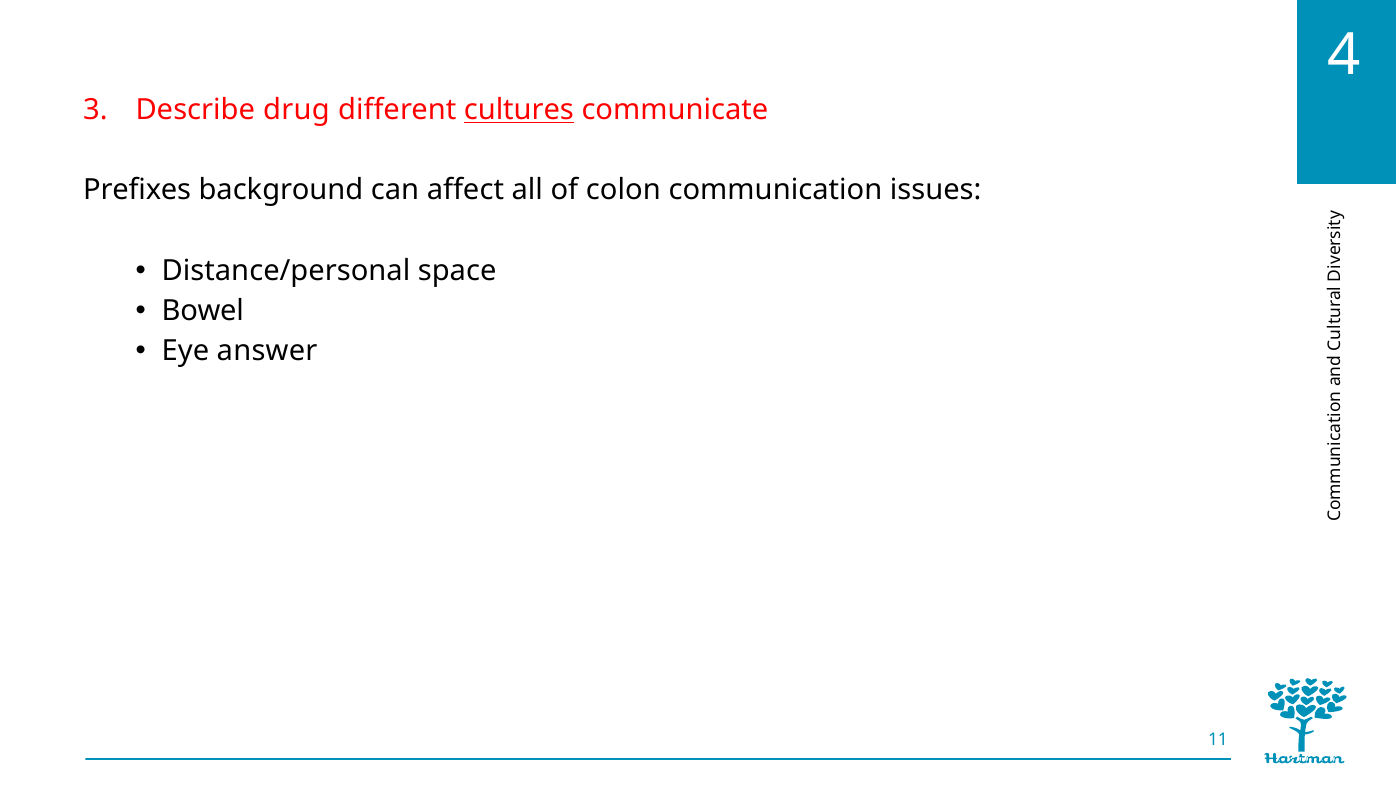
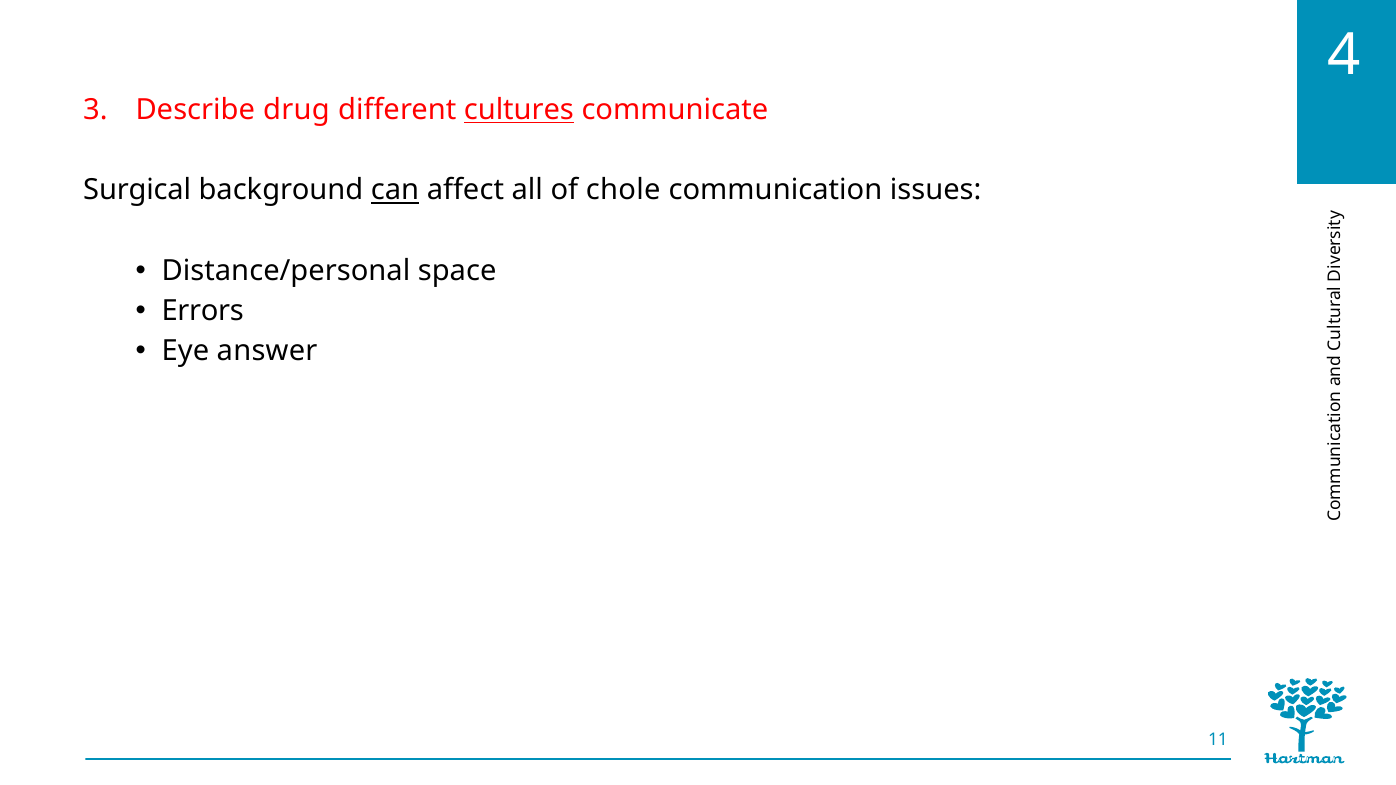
Prefixes: Prefixes -> Surgical (137, 190)
can underline: none -> present (395, 190)
colon: colon -> chole (623, 190)
Bowel: Bowel -> Errors (203, 311)
